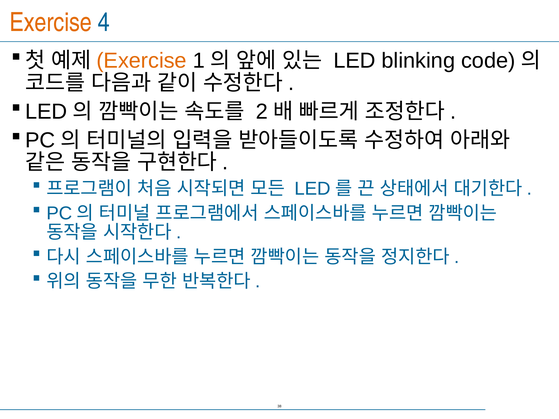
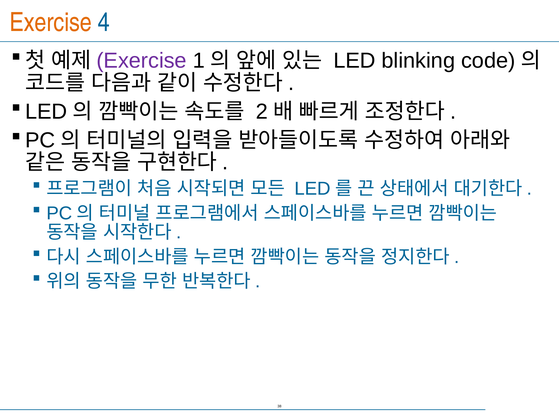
Exercise colour: orange -> purple (142, 61)
